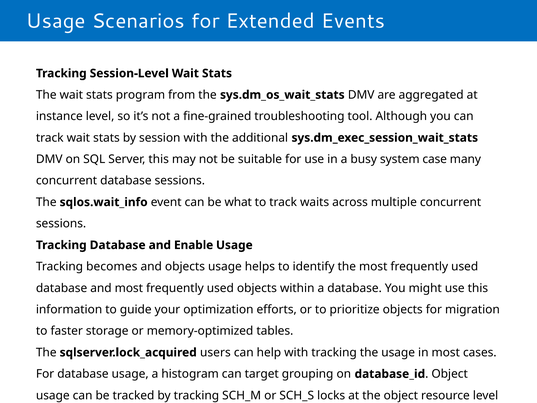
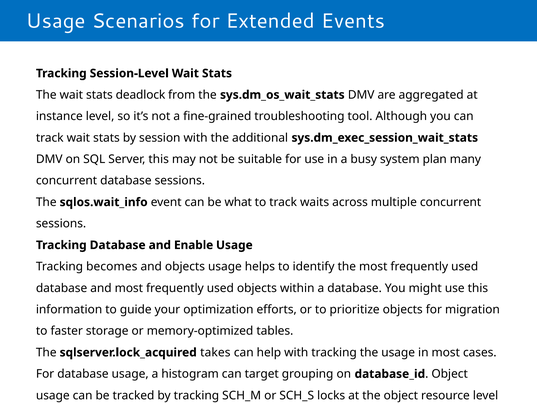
program: program -> deadlock (141, 95)
case: case -> plan (435, 159)
users: users -> takes (215, 352)
